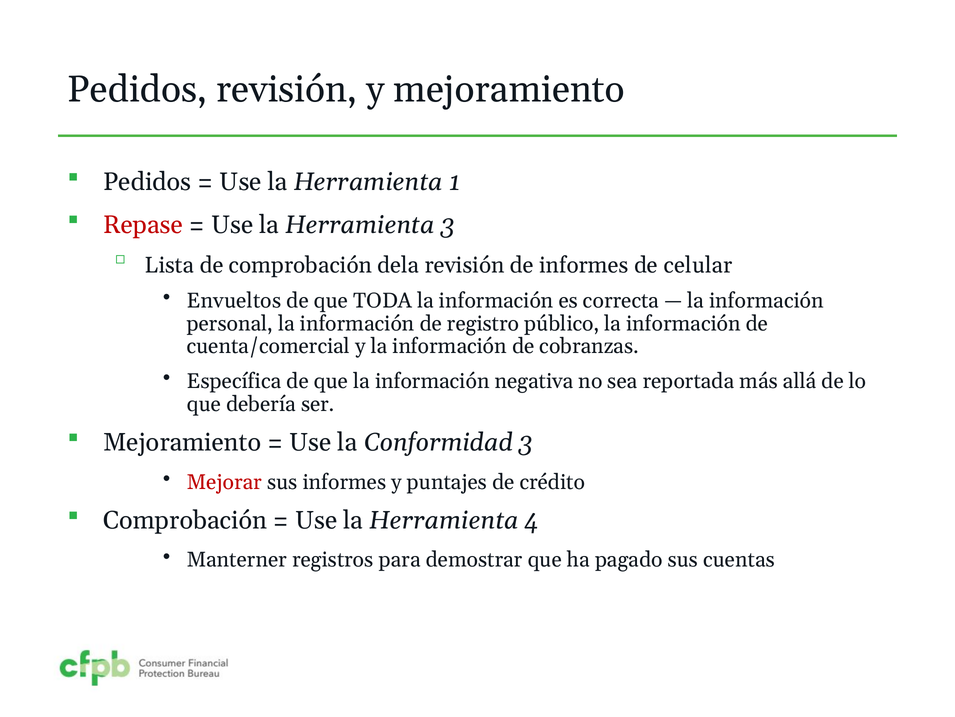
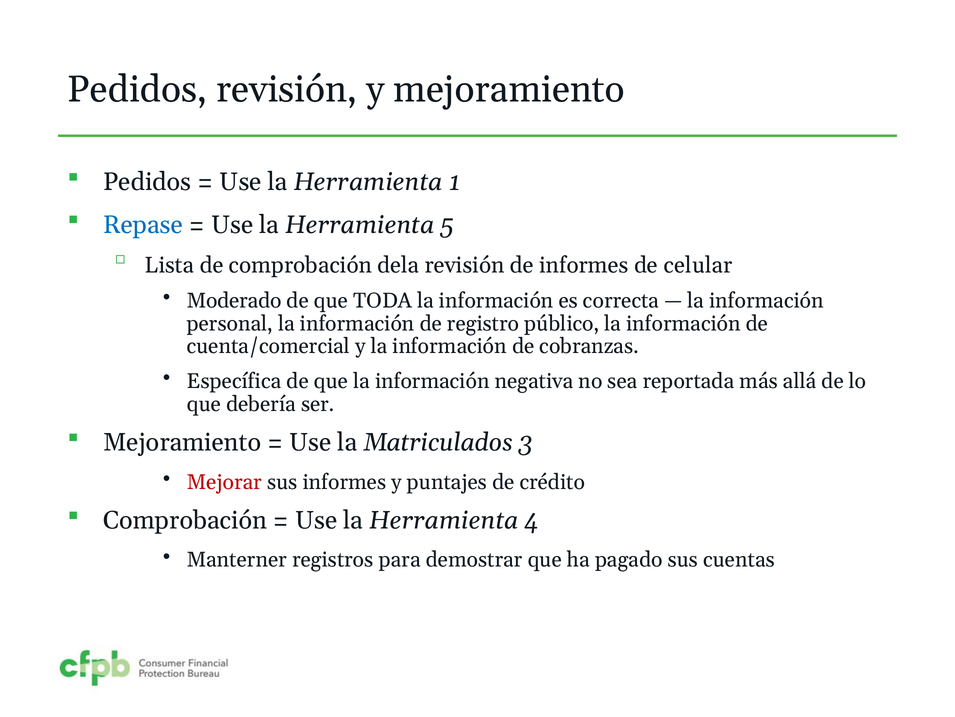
Repase colour: red -> blue (143, 225)
Herramienta 3: 3 -> 5 (447, 225)
Envueltos: Envueltos -> Moderado (234, 300)
Conformidad: Conformidad -> Matriculados (438, 442)
